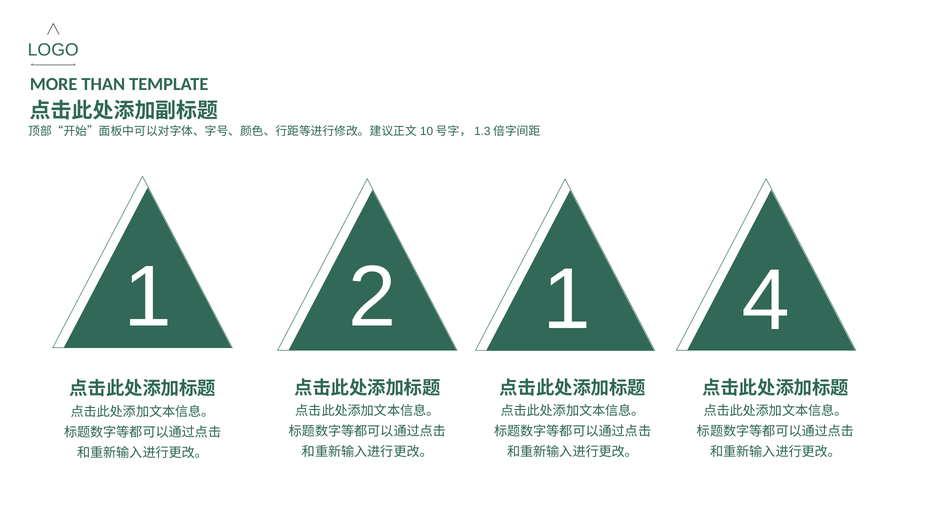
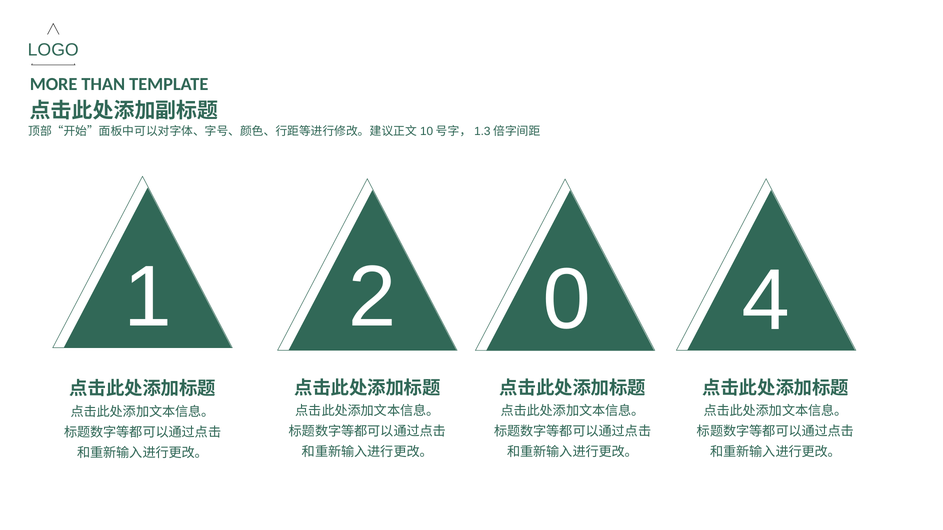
2 1: 1 -> 0 (567, 300)
